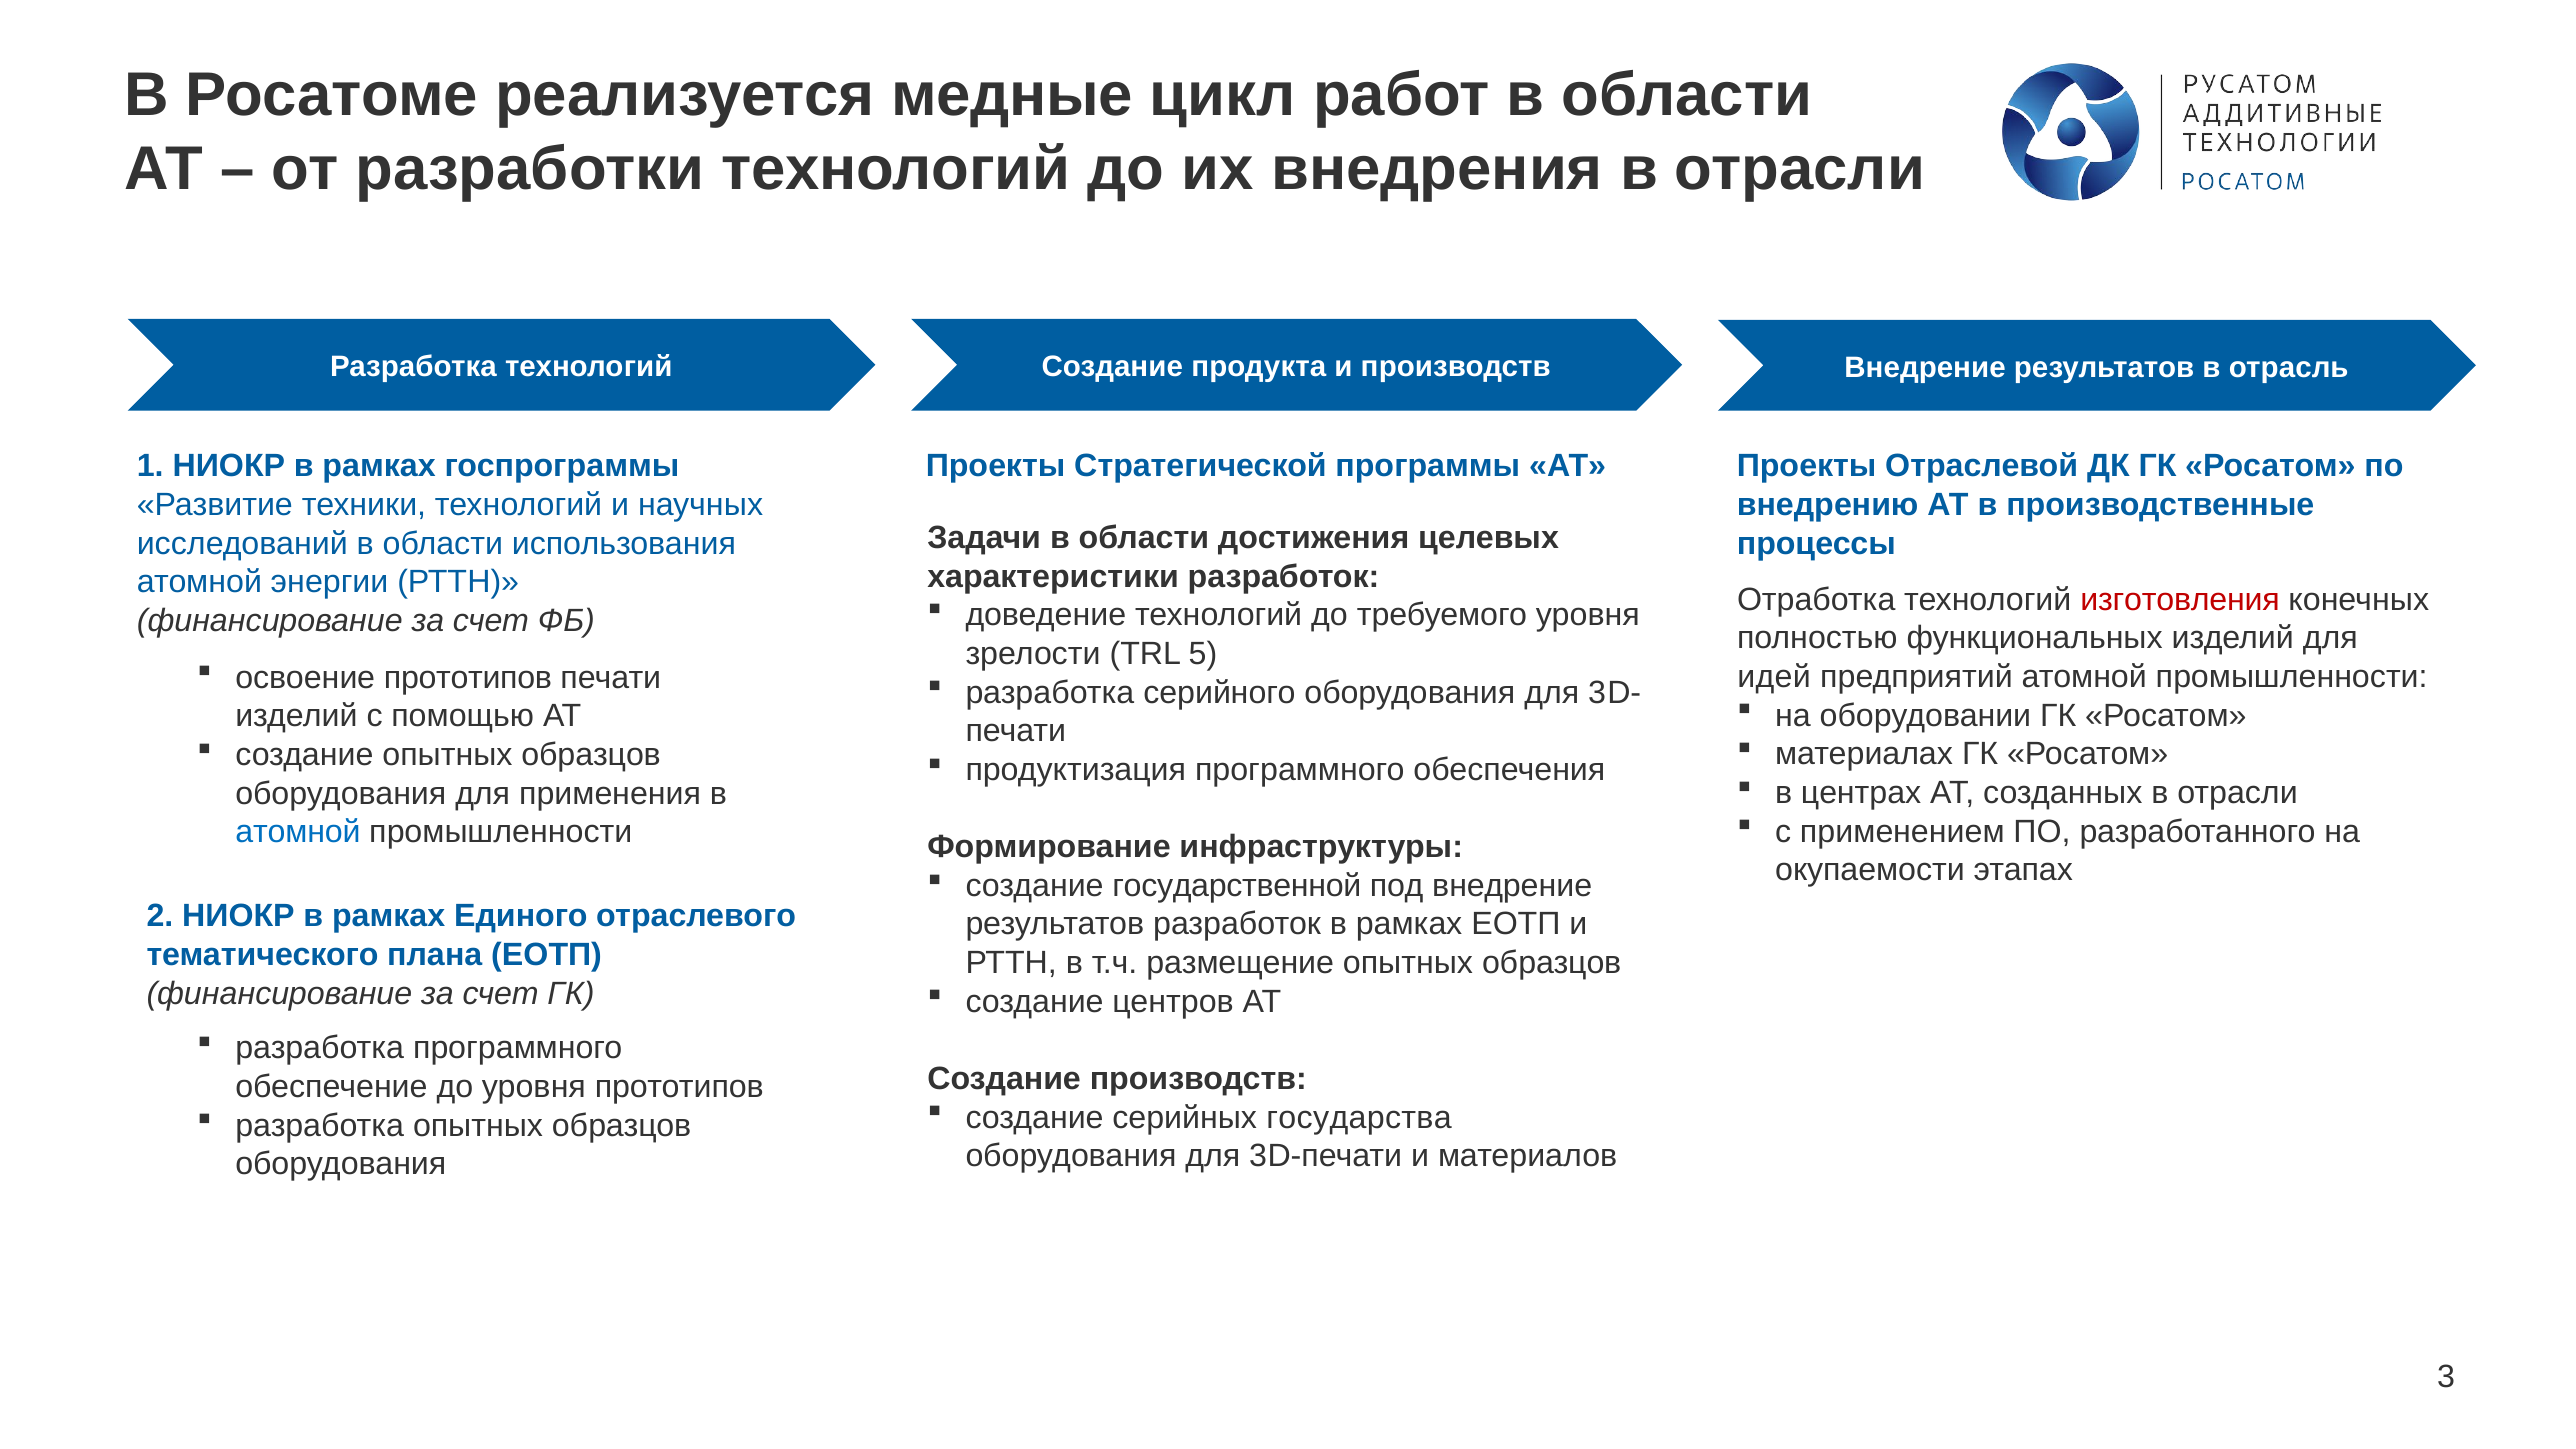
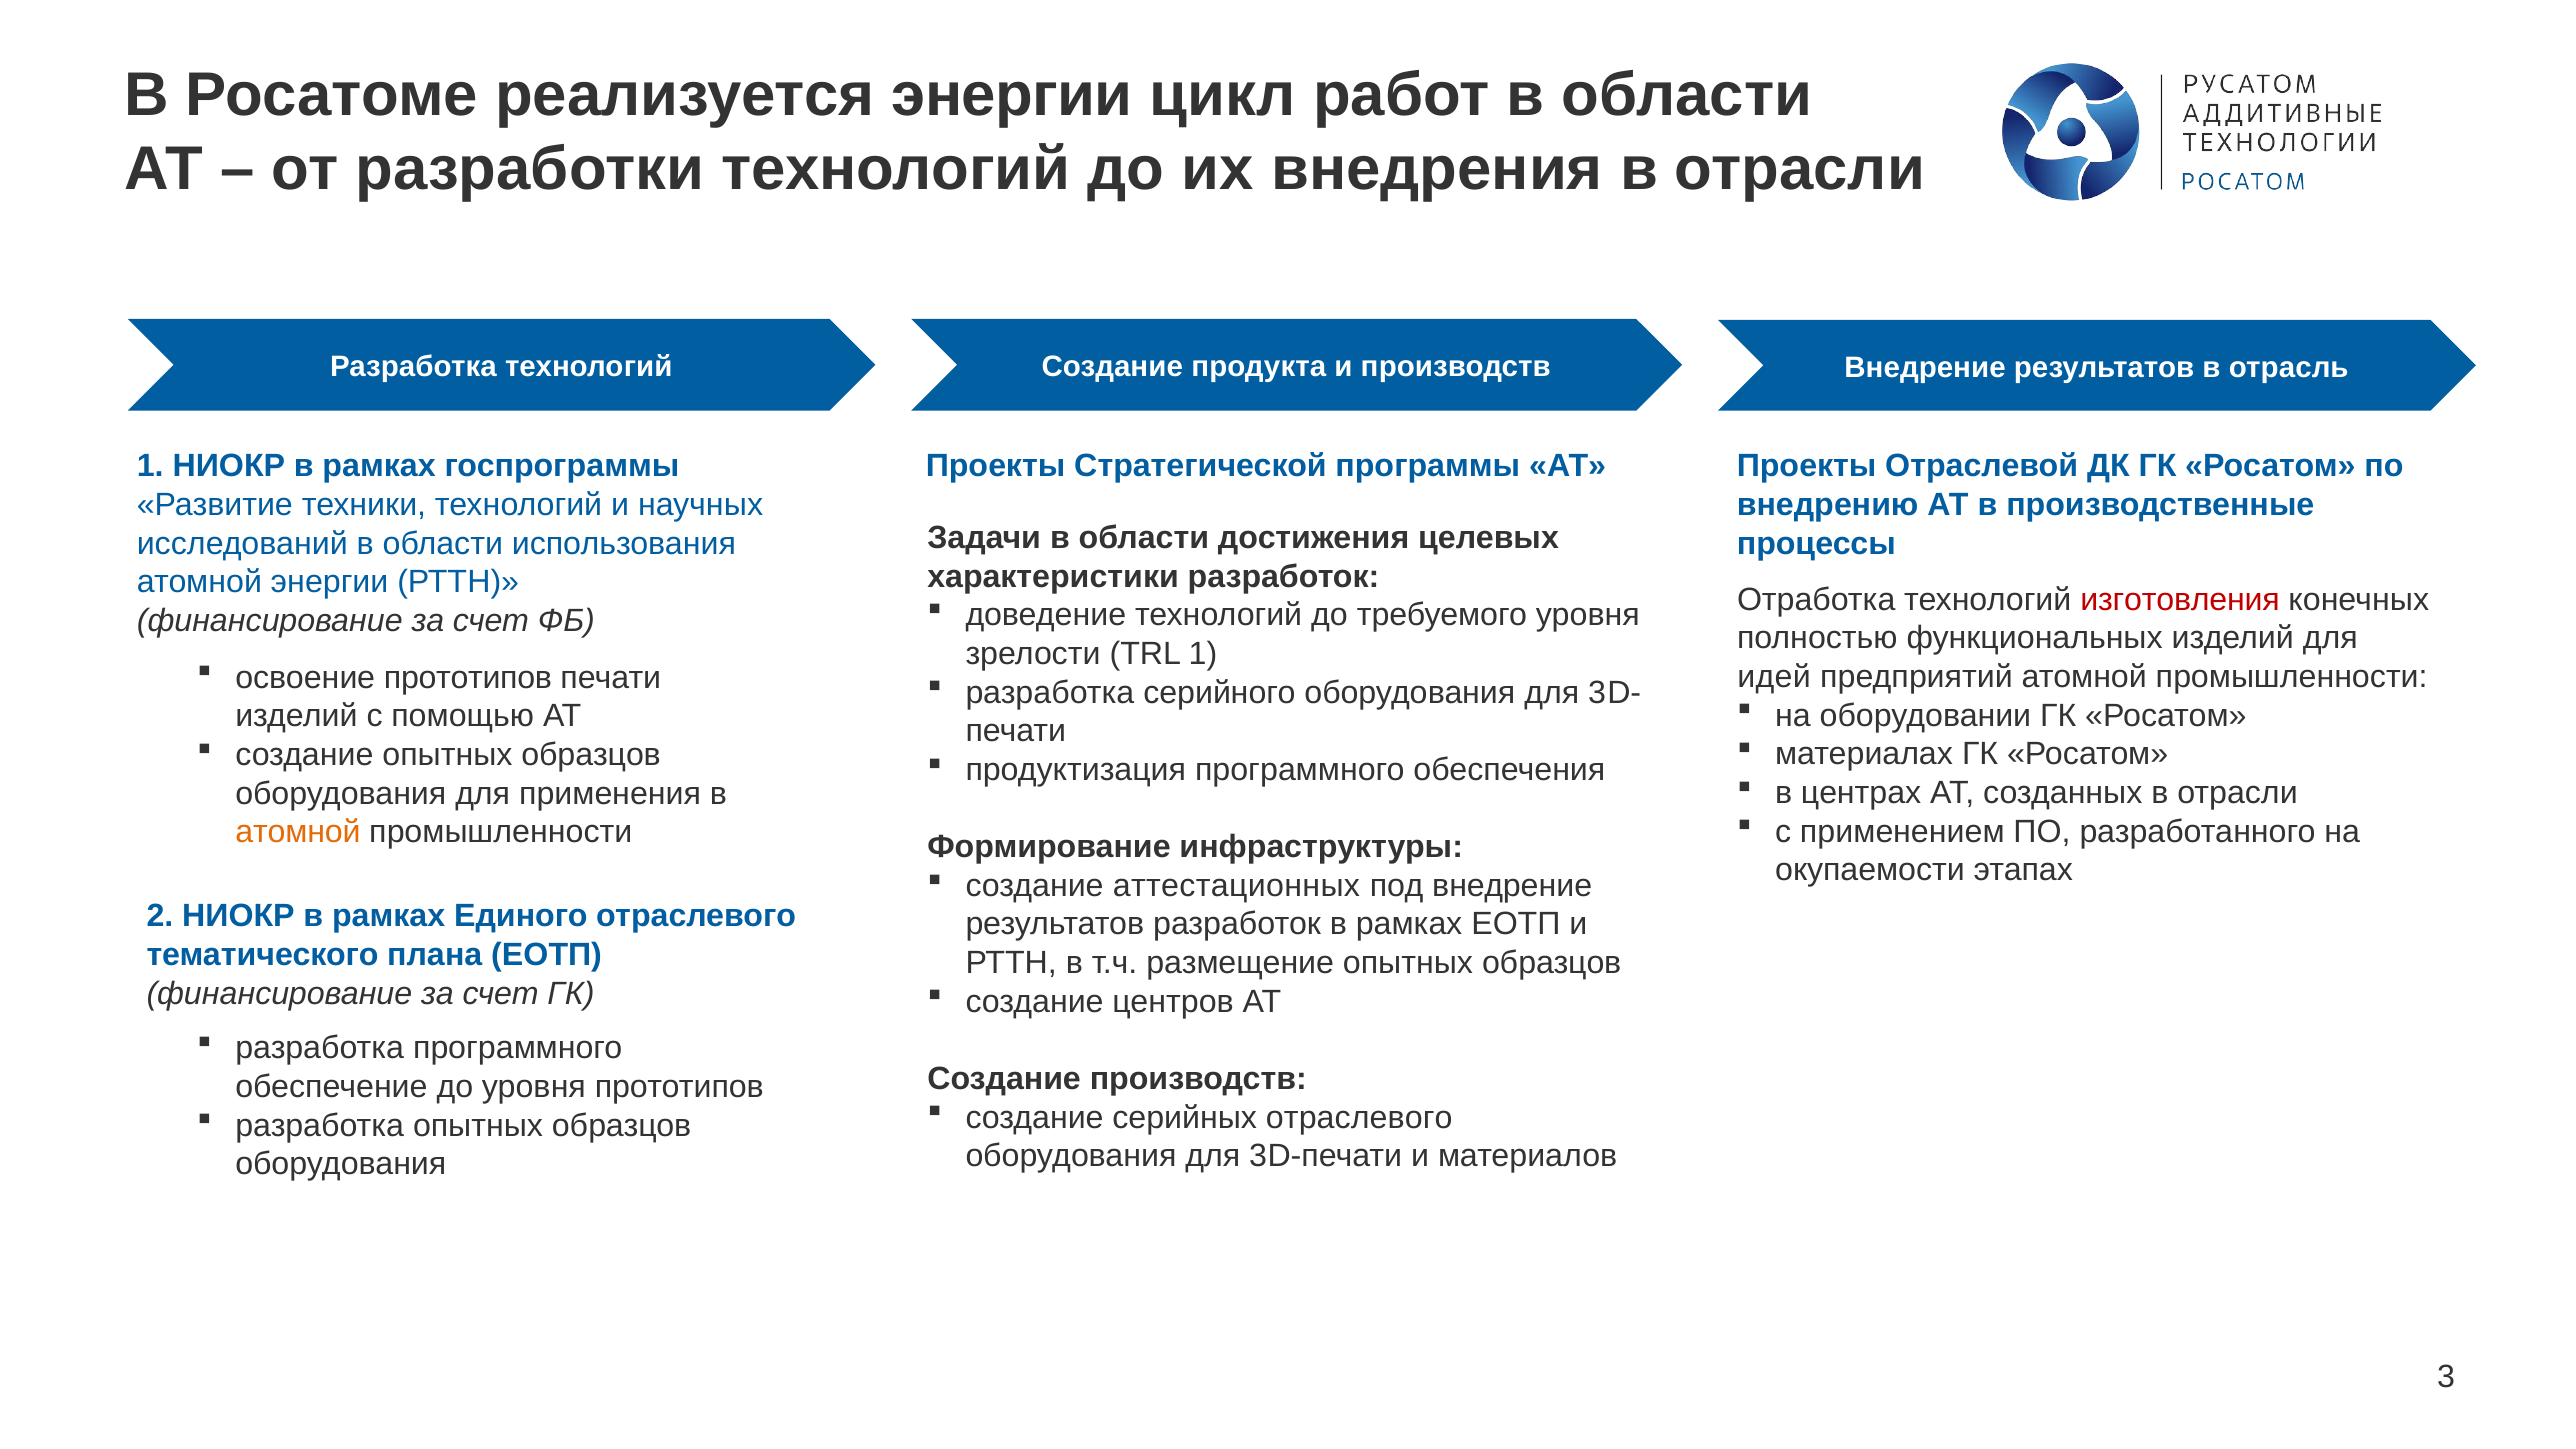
реализуется медные: медные -> энергии (1012, 95)
TRL 5: 5 -> 1 (1203, 654)
атомной colour: blue -> orange (298, 832)
государственной: государственной -> аттестационных (1236, 886)
серийных государства: государства -> отраслевого (1359, 1117)
